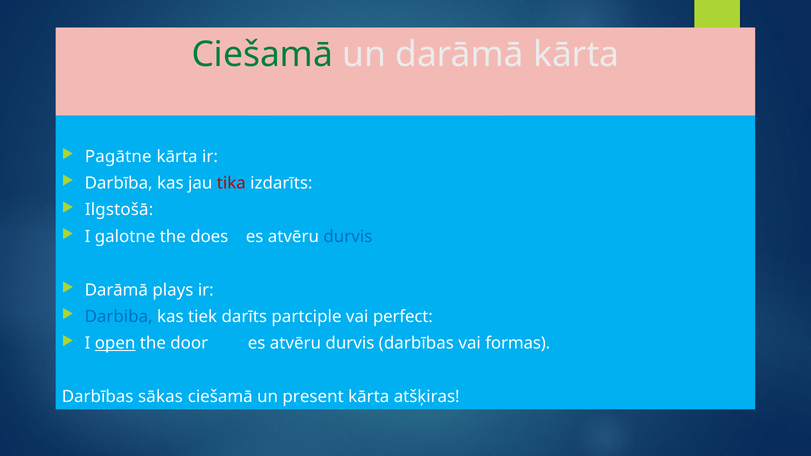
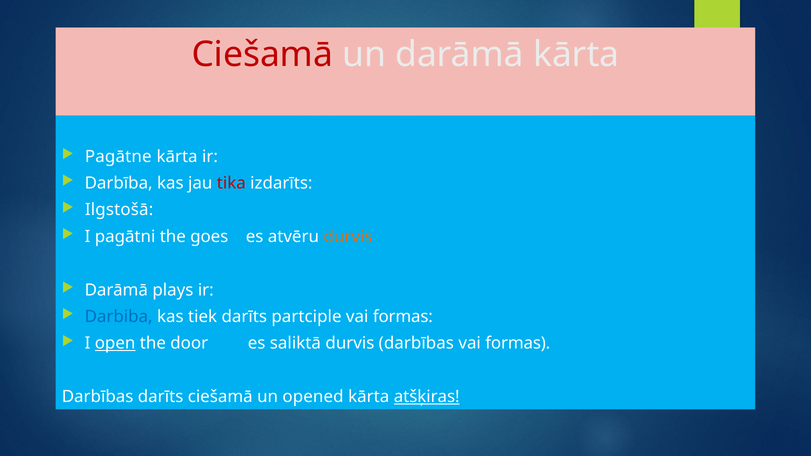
Ciešamā colour: green -> red (262, 54)
galotne: galotne -> pagātni (125, 237)
does: does -> goes (209, 237)
durvis colour: blue -> orange (348, 237)
perfect: perfect -> formas (403, 317)
door es atvēru: atvēru -> saliktā (295, 343)
Darbības sākas: sākas -> darīts (161, 397)
present: present -> opened (313, 397)
atšķiras underline: none -> present (427, 397)
